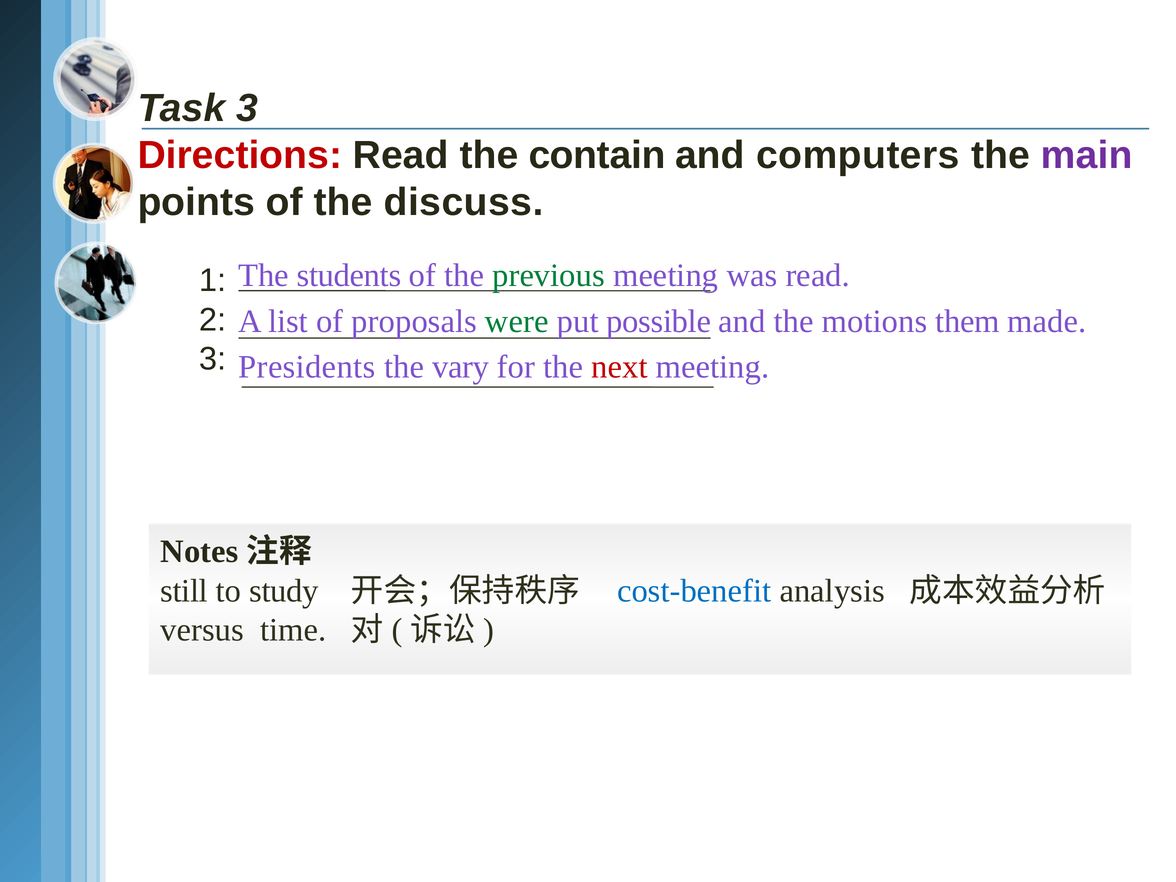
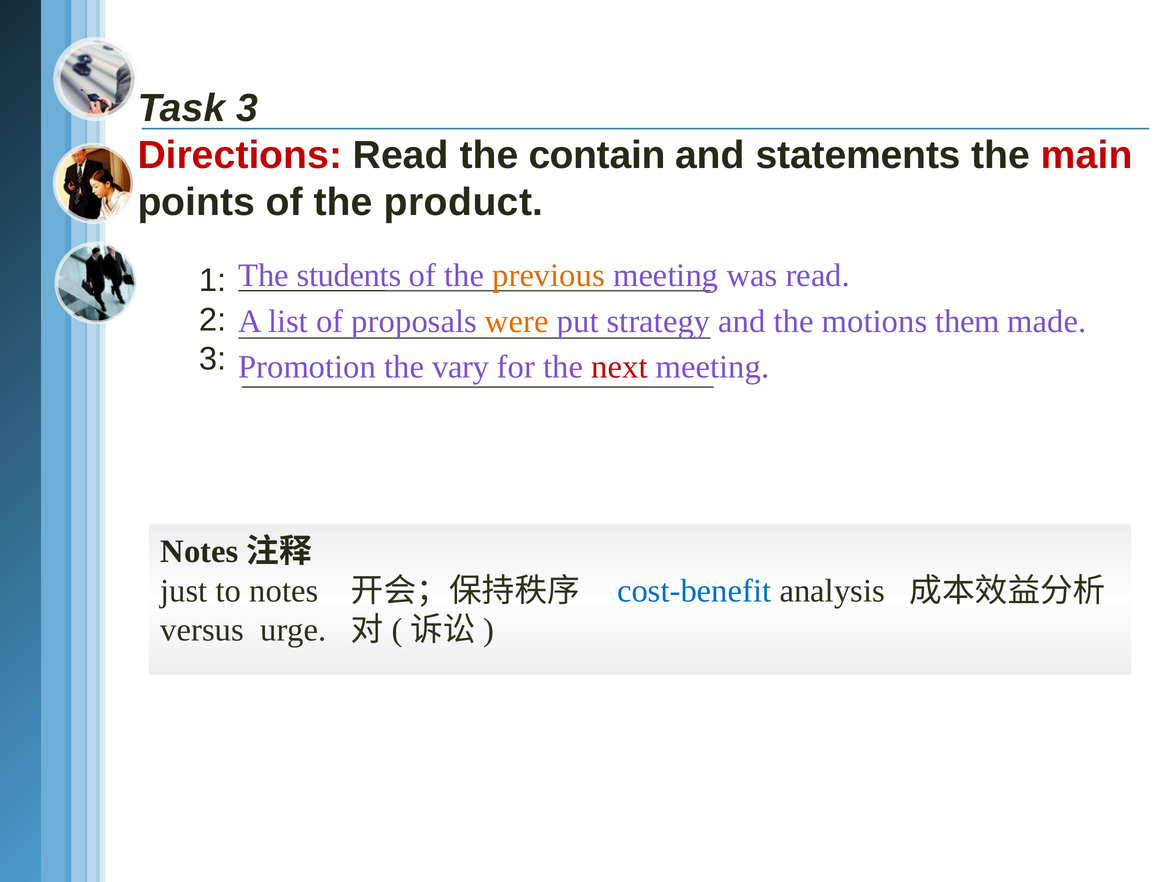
computers: computers -> statements (858, 155)
main colour: purple -> red (1087, 155)
discuss: discuss -> product (464, 202)
previous colour: green -> orange (549, 276)
were colour: green -> orange (517, 321)
possible: possible -> strategy (658, 321)
Presidents: Presidents -> Promotion (307, 367)
still: still -> just (184, 591)
study: study -> notes (284, 591)
time: time -> urge (293, 630)
